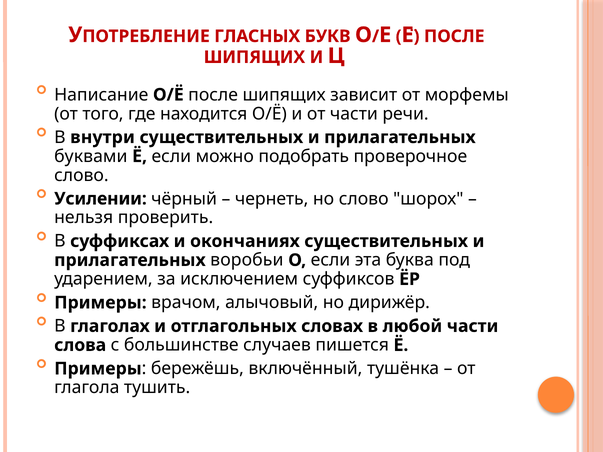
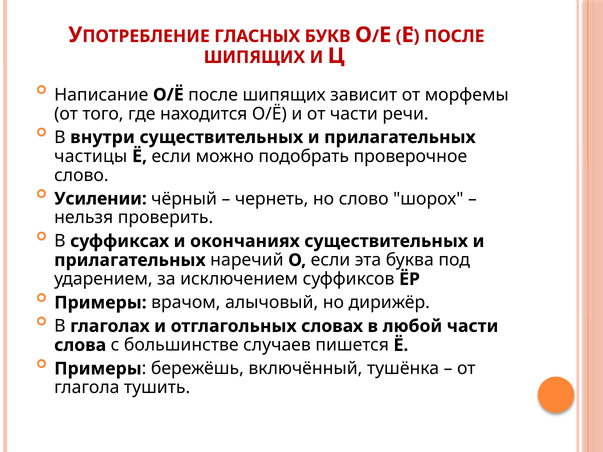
буквами: буквами -> частицы (91, 156)
воробьи: воробьи -> наречий (247, 260)
